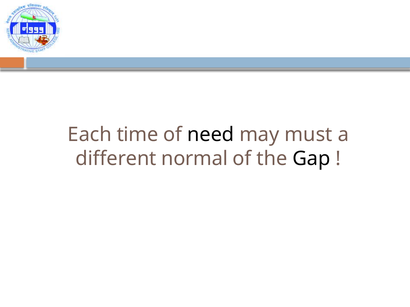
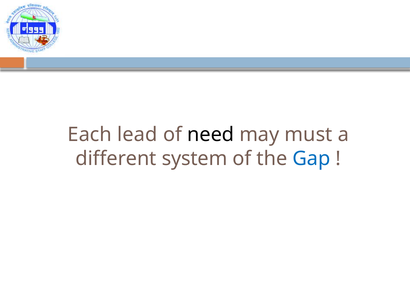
time: time -> lead (137, 135)
normal: normal -> system (195, 159)
Gap colour: black -> blue (311, 159)
